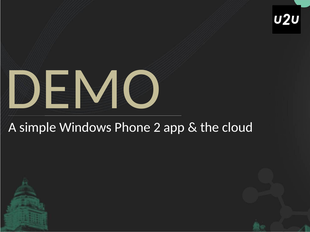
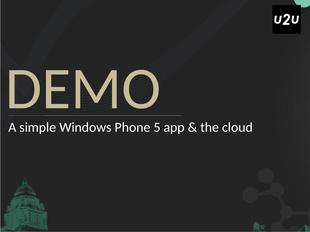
2: 2 -> 5 (157, 128)
